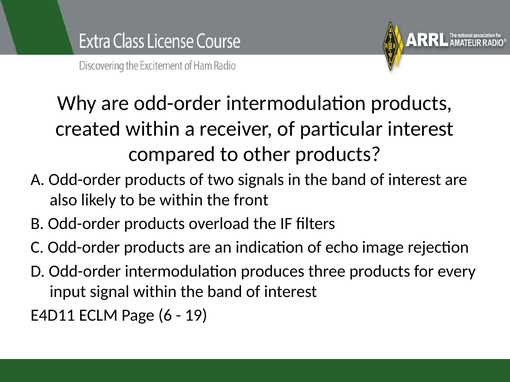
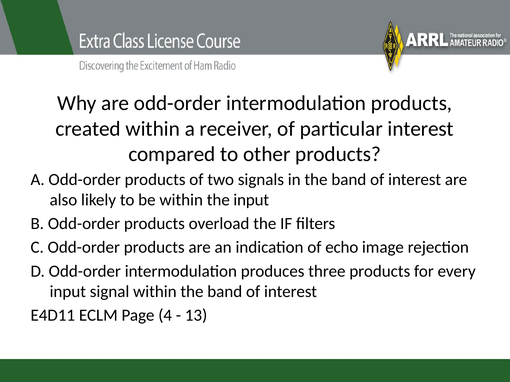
the front: front -> input (251, 200)
6: 6 -> 4 (165, 316)
19: 19 -> 13 (196, 316)
